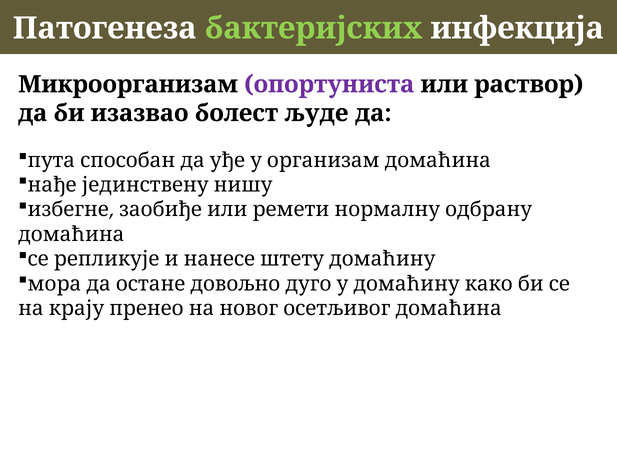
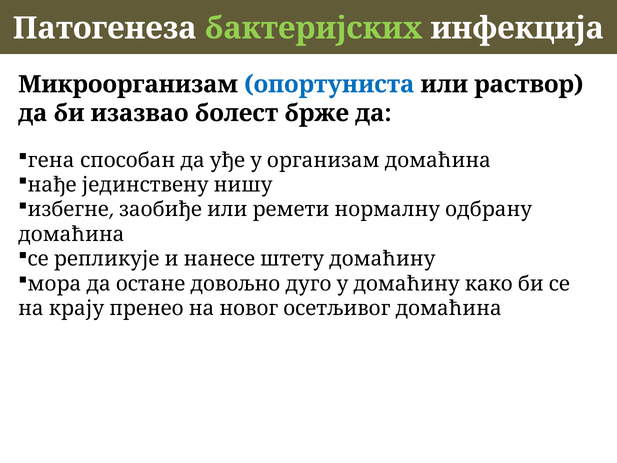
опортуниста colour: purple -> blue (329, 84)
људе: људе -> брже (317, 113)
пута: пута -> гена (51, 160)
